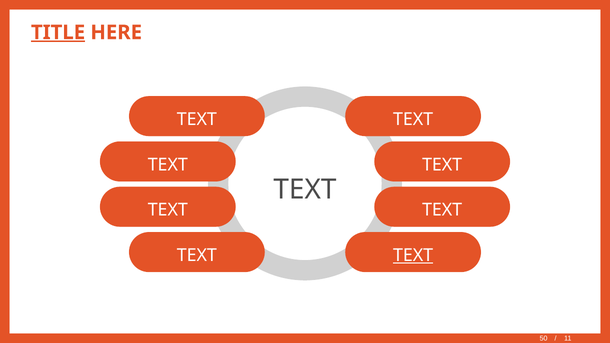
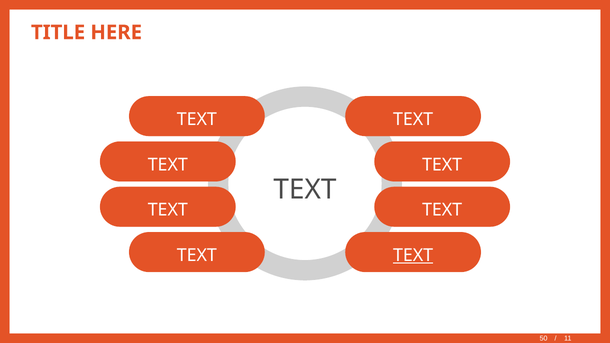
TITLE underline: present -> none (58, 32)
